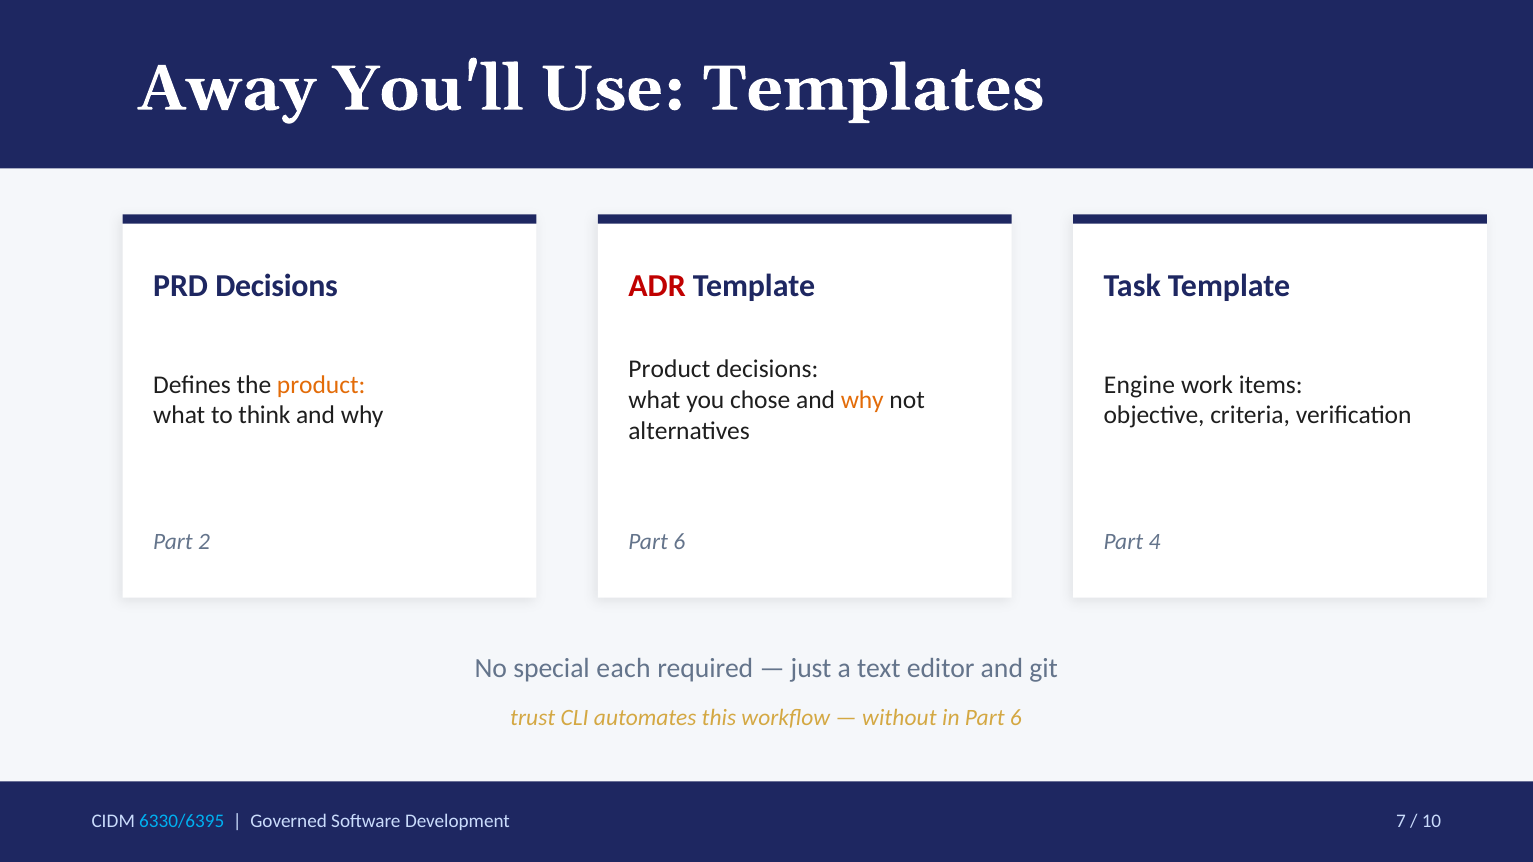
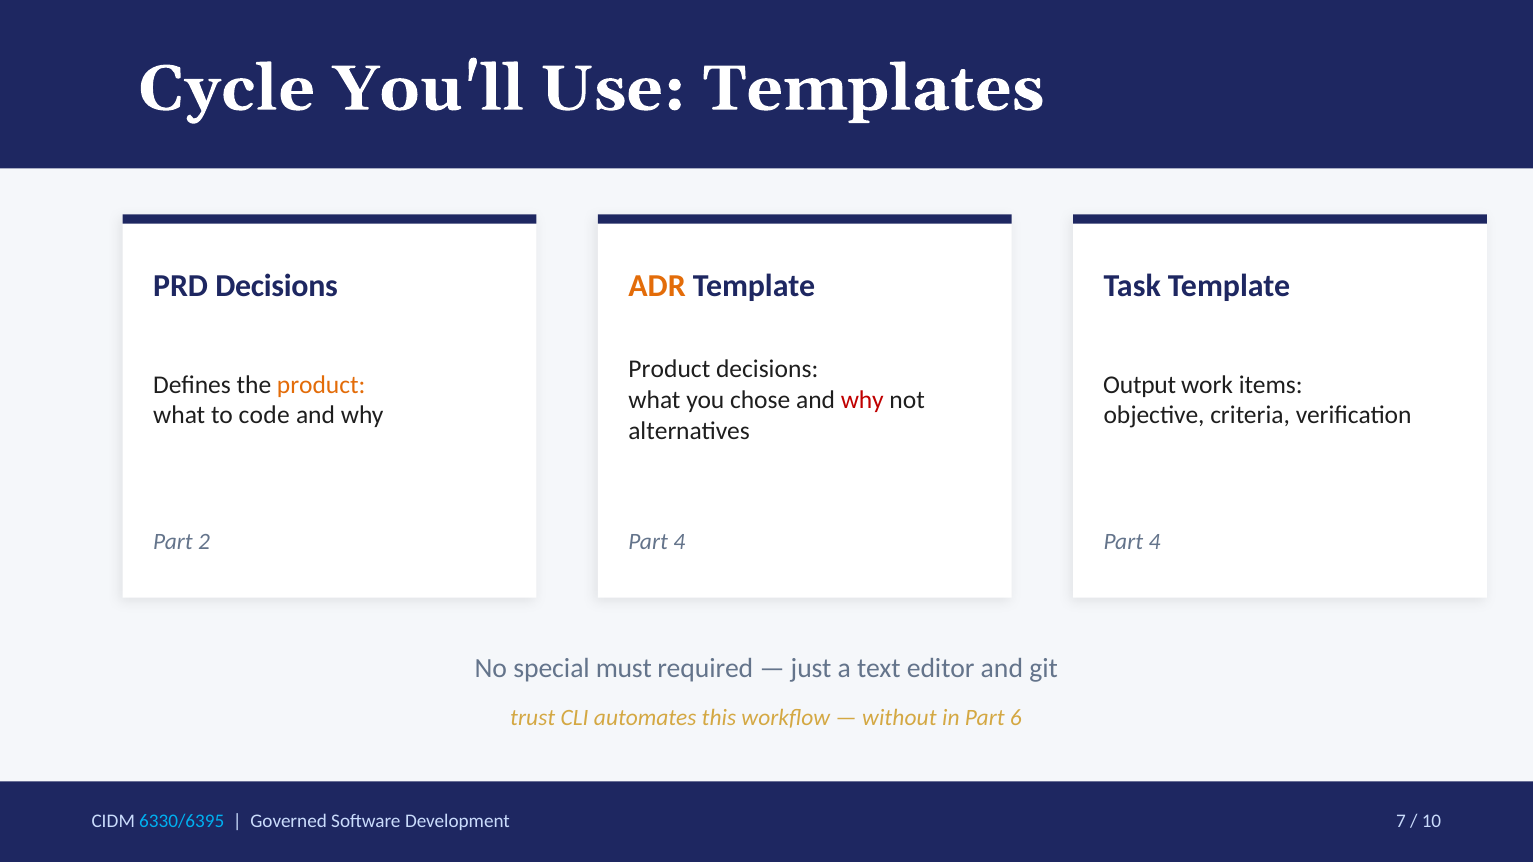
Away: Away -> Cycle (227, 89)
ADR colour: red -> orange (657, 286)
Engine: Engine -> Output (1140, 385)
why colour: orange -> red (862, 400)
think: think -> code (264, 416)
6: 6 -> 4 (679, 542)
each: each -> must (624, 669)
